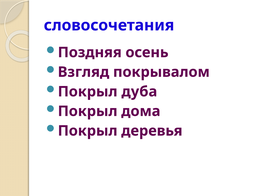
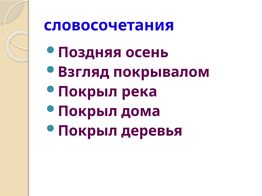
дуба: дуба -> река (139, 92)
